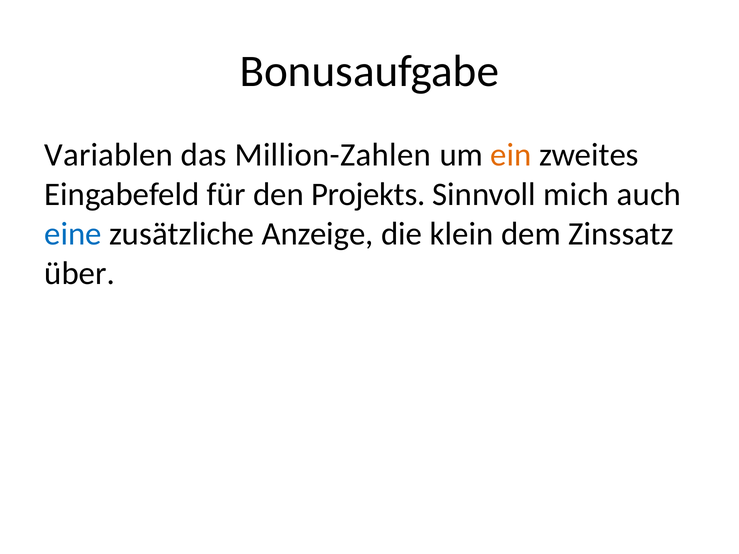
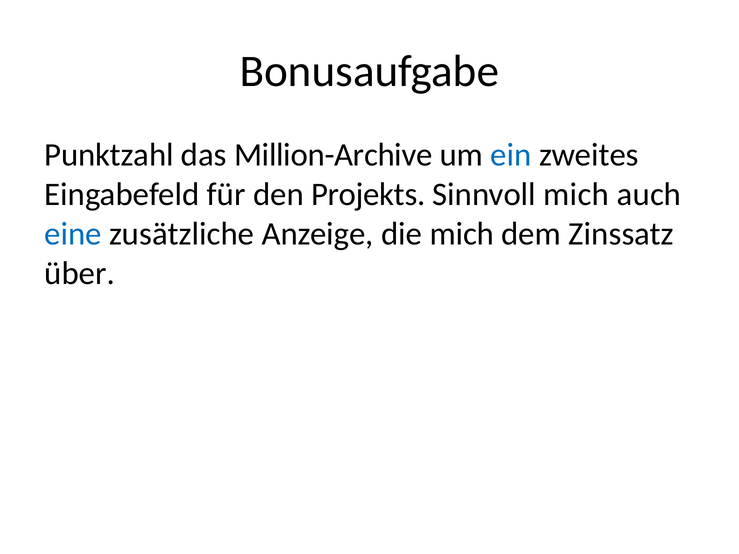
Variablen: Variablen -> Punktzahl (109, 155)
Million-Zahlen: Million-Zahlen -> Million-Archive (333, 155)
ein colour: orange -> blue (511, 155)
die klein: klein -> mich (462, 234)
